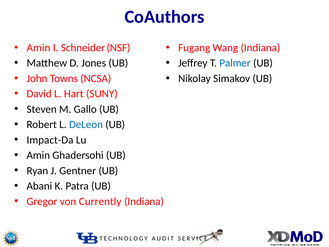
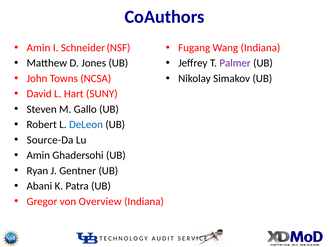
Palmer colour: blue -> purple (235, 63)
Impact-Da: Impact-Da -> Source-Da (50, 140)
Currently: Currently -> Overview (100, 201)
